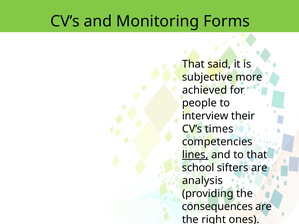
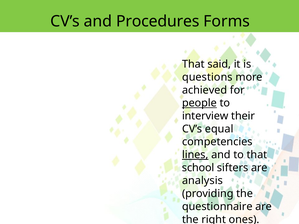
Monitoring: Monitoring -> Procedures (158, 21)
subjective: subjective -> questions (207, 77)
people underline: none -> present (199, 103)
times: times -> equal (219, 129)
consequences: consequences -> questionnaire (217, 207)
